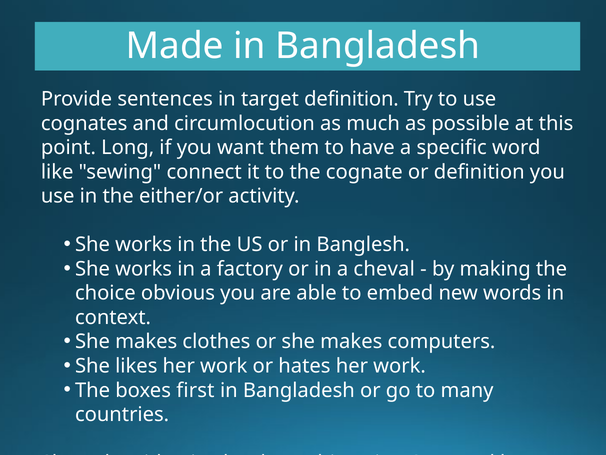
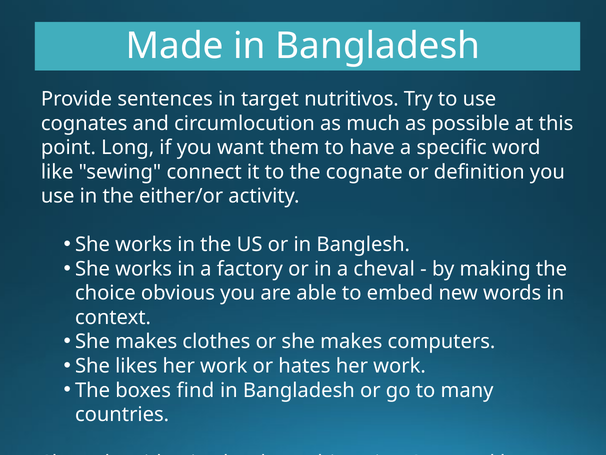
target definition: definition -> nutritivos (351, 99)
first: first -> find (195, 390)
